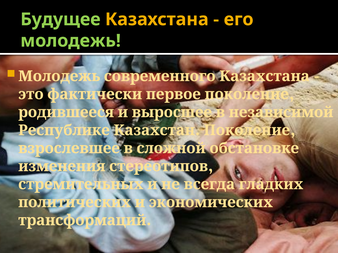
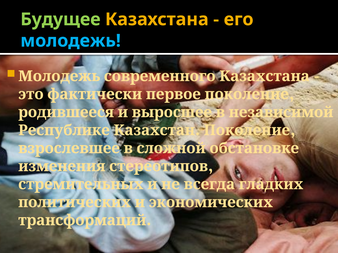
молодежь colour: light green -> light blue (71, 41)
